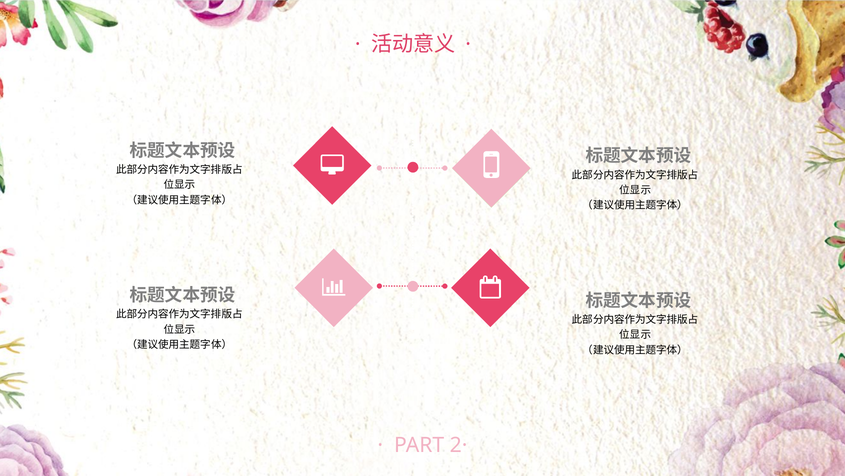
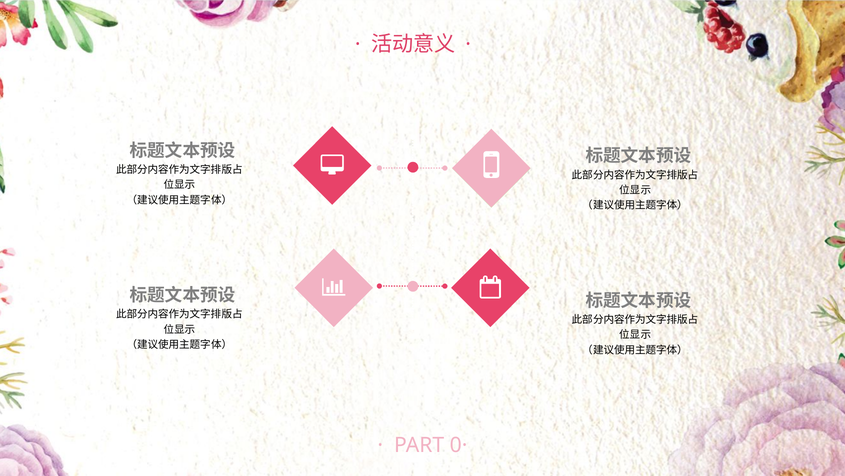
2·: 2· -> 0· (459, 445)
